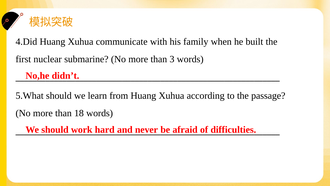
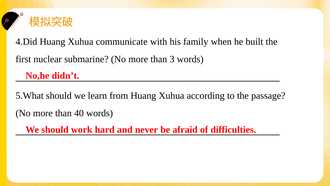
18: 18 -> 40 (79, 113)
